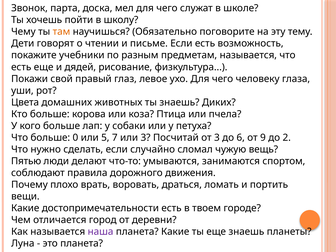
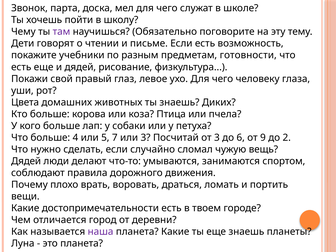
там colour: orange -> purple (61, 32)
предметам называется: называется -> готовности (248, 55)
0: 0 -> 4 (75, 138)
Пятью: Пятью -> Дядей (26, 161)
